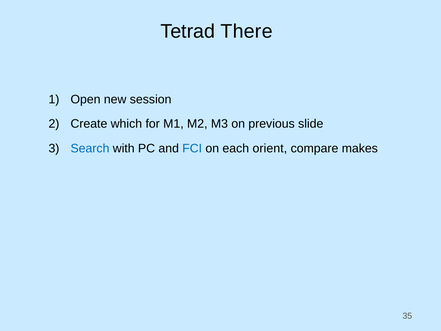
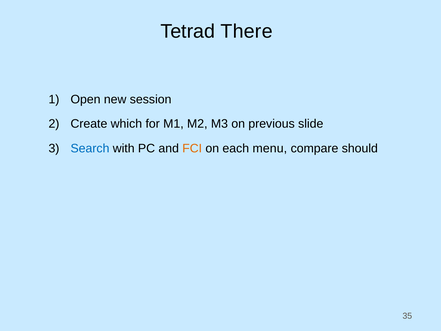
FCI colour: blue -> orange (192, 148)
orient: orient -> menu (270, 148)
makes: makes -> should (360, 148)
